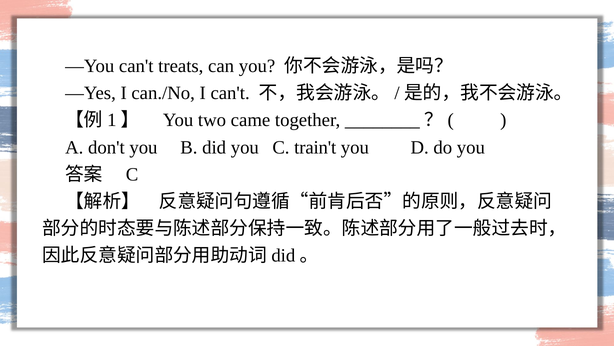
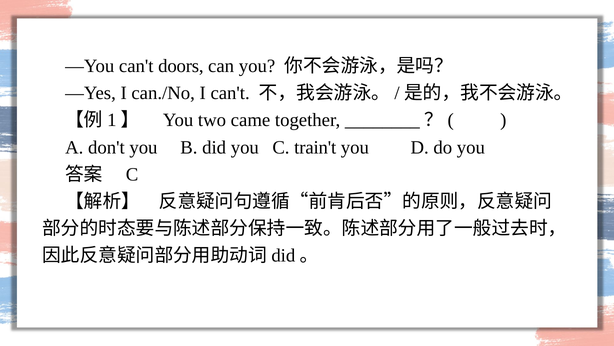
treats: treats -> doors (181, 66)
